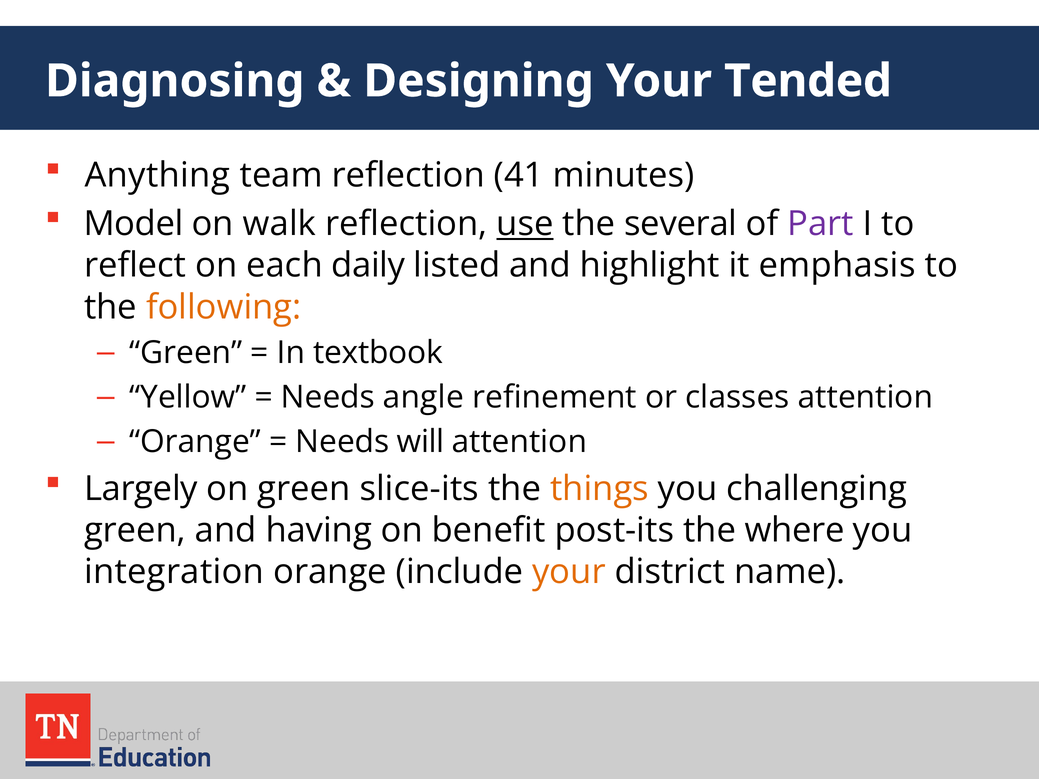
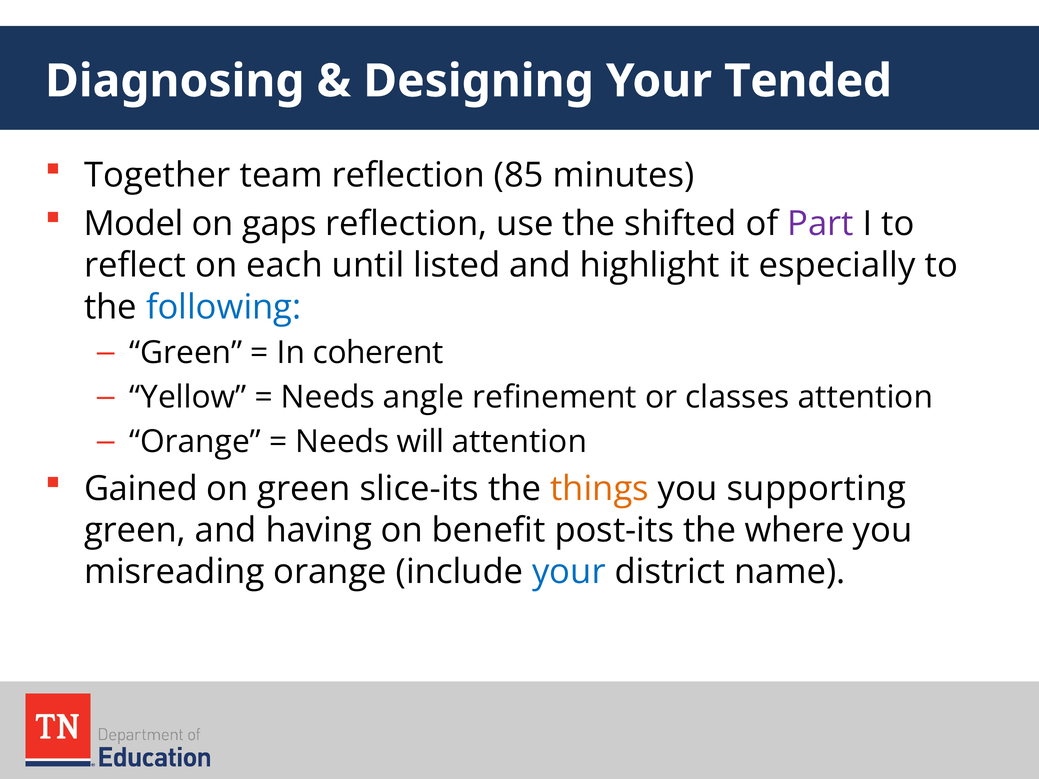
Anything: Anything -> Together (157, 176)
41: 41 -> 85 (519, 176)
walk: walk -> gaps (280, 224)
use underline: present -> none (525, 224)
several: several -> shifted (680, 224)
daily: daily -> until (368, 266)
emphasis: emphasis -> especially (837, 266)
following colour: orange -> blue (224, 307)
textbook: textbook -> coherent (378, 353)
Largely: Largely -> Gained (141, 489)
challenging: challenging -> supporting (816, 489)
integration: integration -> misreading (174, 572)
your colour: orange -> blue (569, 572)
